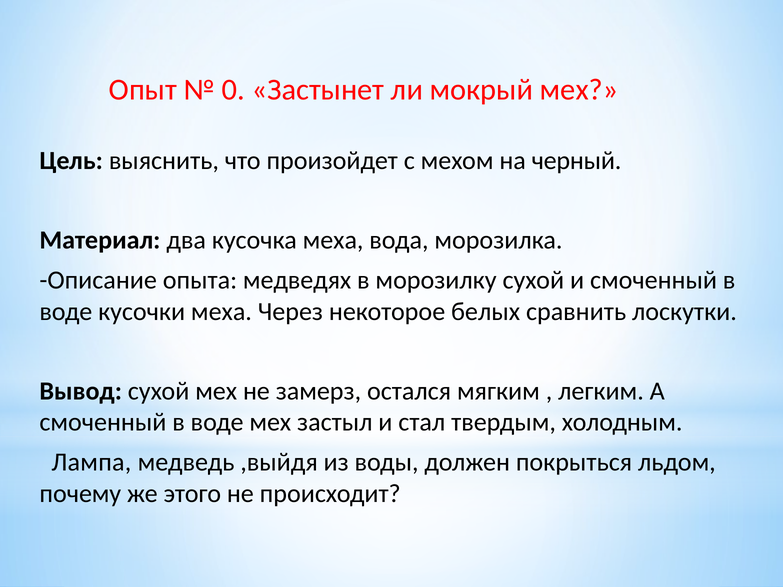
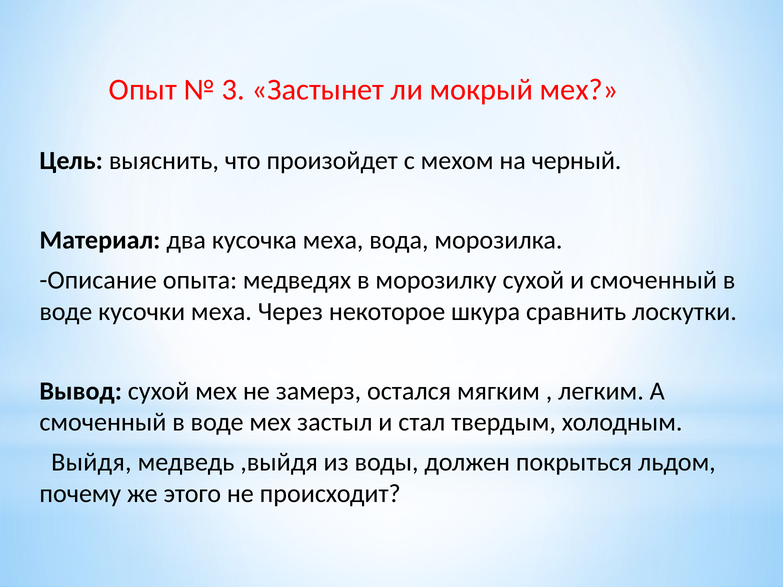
0: 0 -> 3 (233, 90)
белых: белых -> шкура (486, 312)
Лампа: Лампа -> Выйдя (91, 462)
